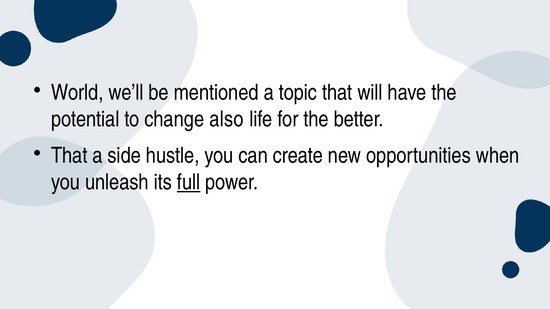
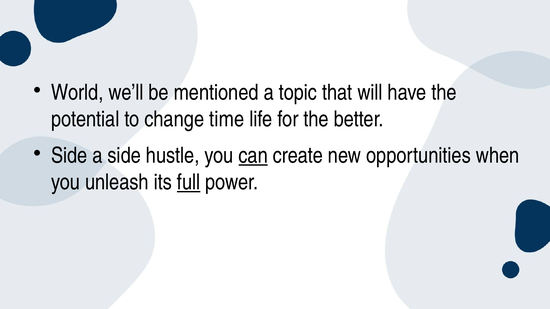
also: also -> time (227, 119)
That: That -> Side (69, 156)
can underline: none -> present (253, 156)
